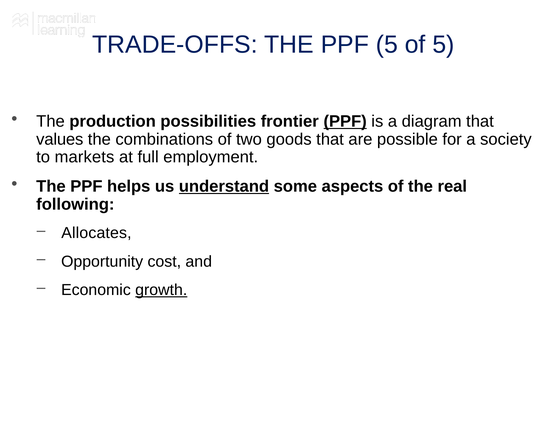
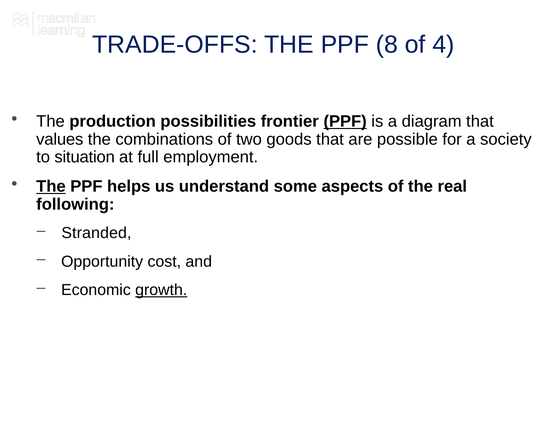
PPF 5: 5 -> 8 (387, 45)
of 5: 5 -> 4 (443, 45)
markets: markets -> situation (85, 157)
The underline: none -> present (51, 186)
understand underline: present -> none (224, 186)
Allocates: Allocates -> Stranded (96, 233)
